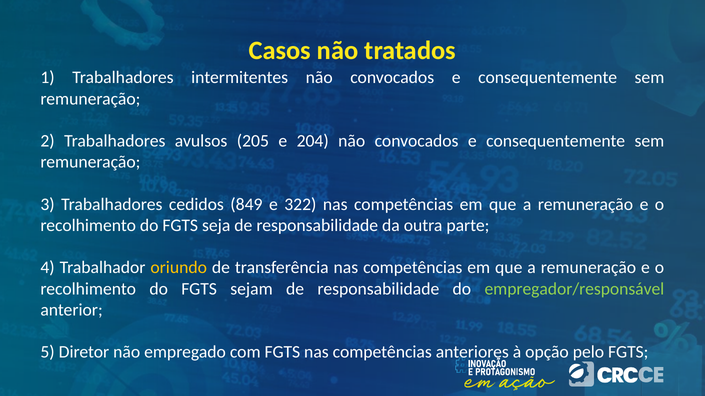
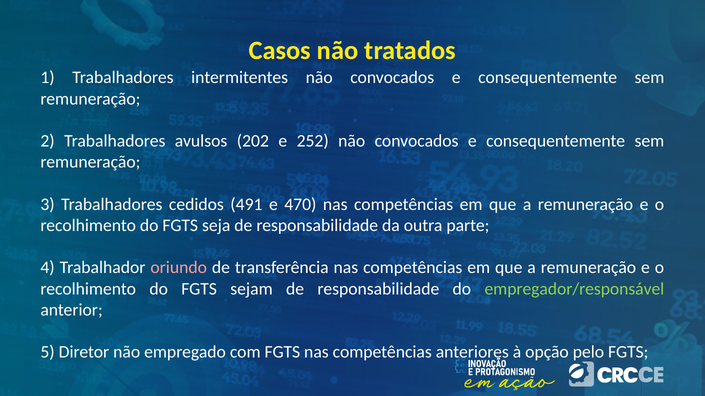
205: 205 -> 202 (253, 141)
204: 204 -> 252 (313, 141)
849: 849 -> 491 (246, 205)
322: 322 -> 470 (300, 205)
oriundo colour: yellow -> pink (179, 268)
